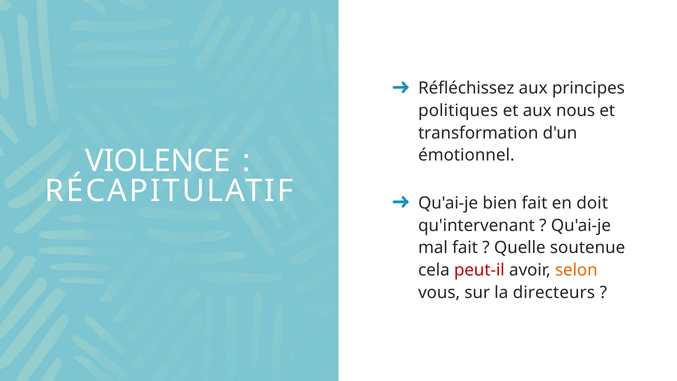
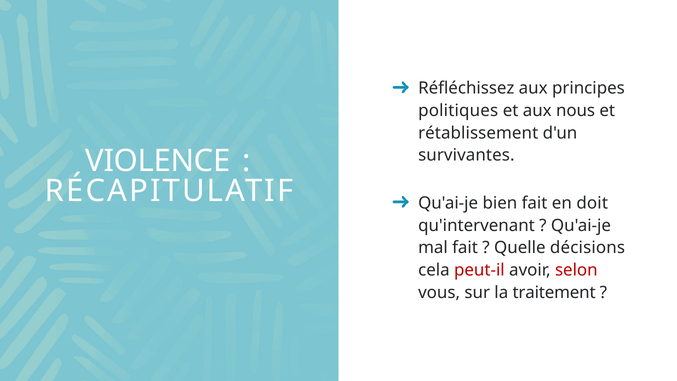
transformation: transformation -> rétablissement (478, 133)
émotionnel: émotionnel -> survivantes (466, 155)
soutenue: soutenue -> décisions (588, 248)
selon colour: orange -> red (576, 270)
directeurs: directeurs -> traitement (554, 292)
